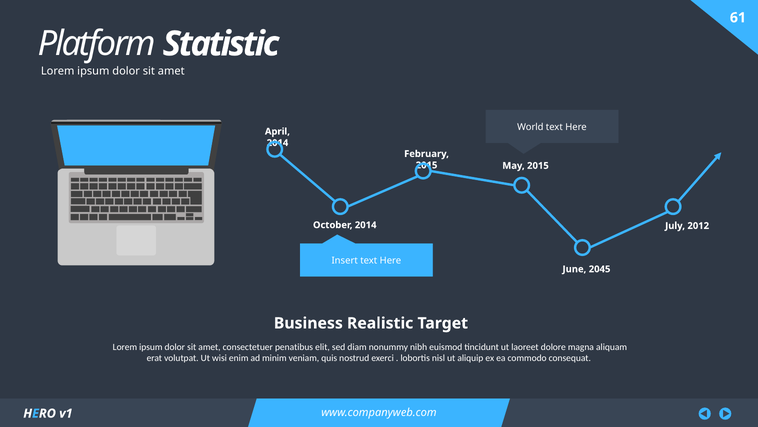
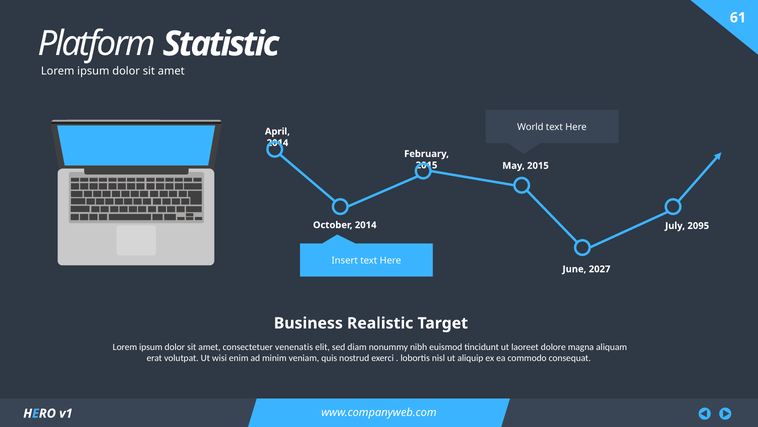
2012: 2012 -> 2095 (698, 225)
2045: 2045 -> 2027 (600, 269)
penatibus: penatibus -> venenatis (294, 346)
